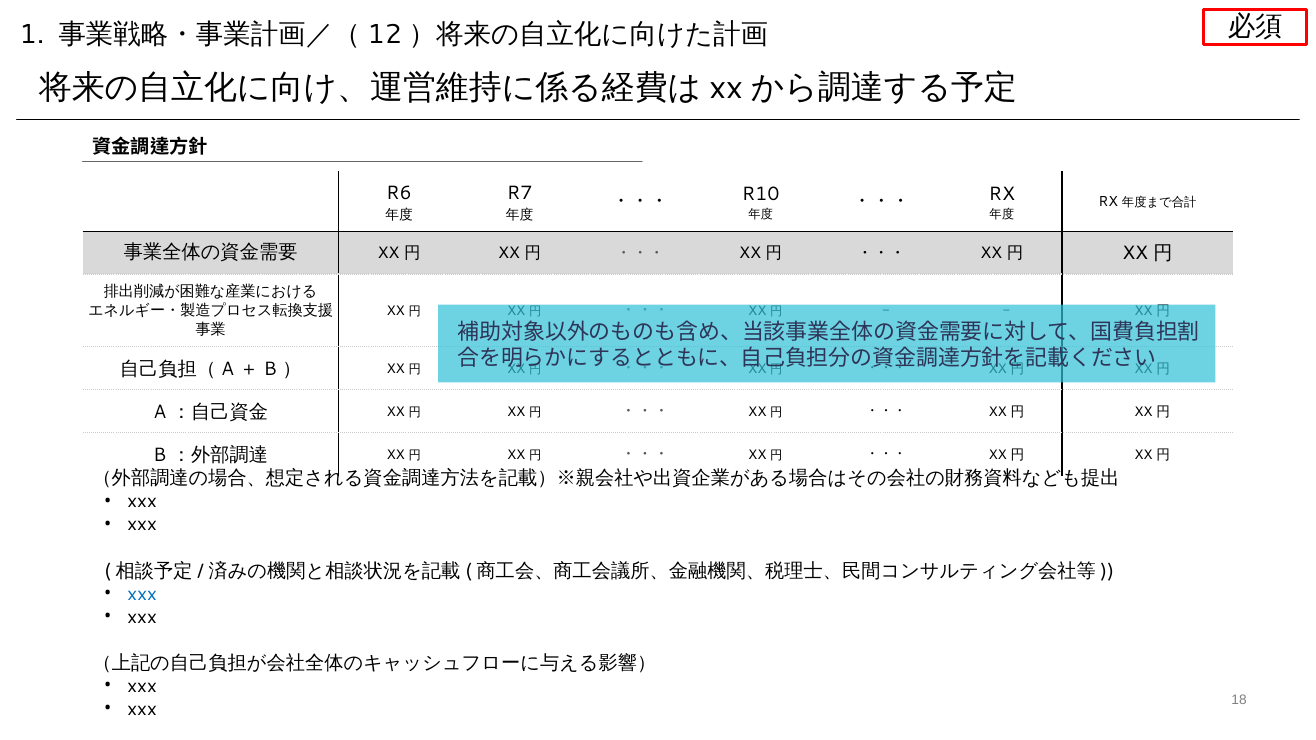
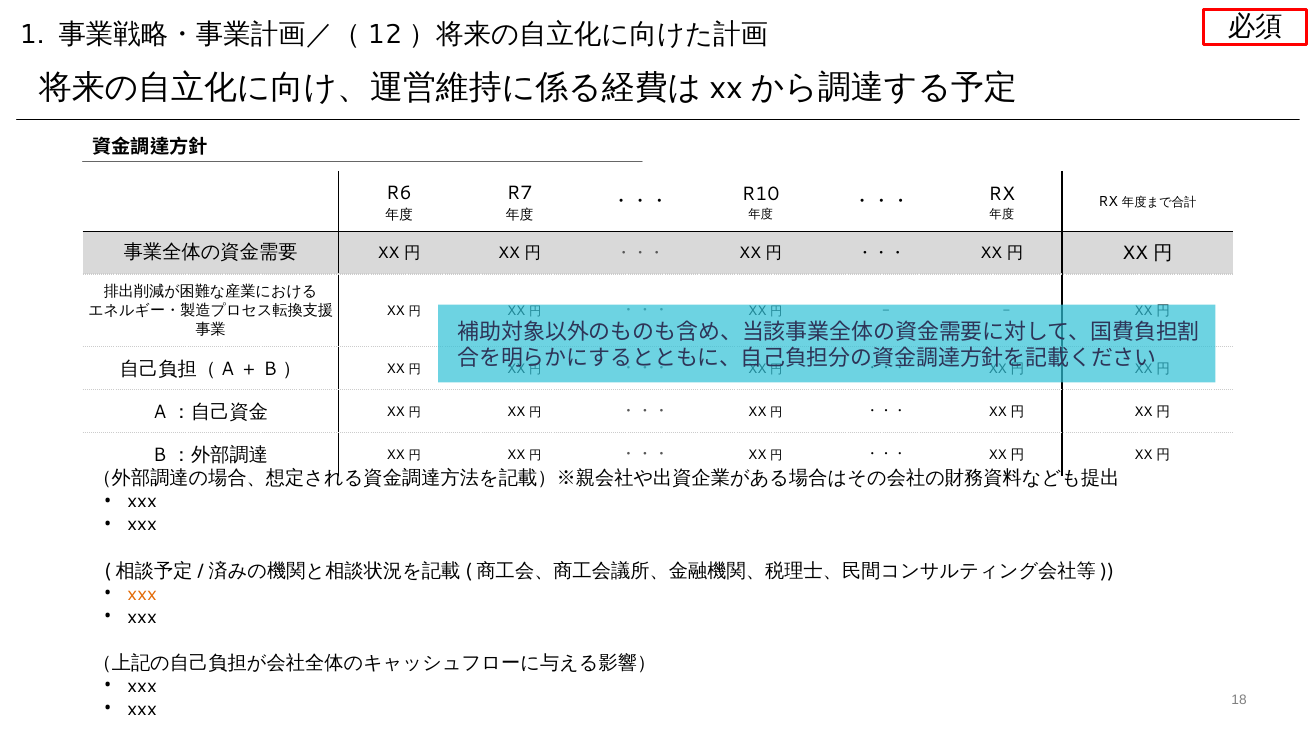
xxx colour: blue -> orange (142, 594)
